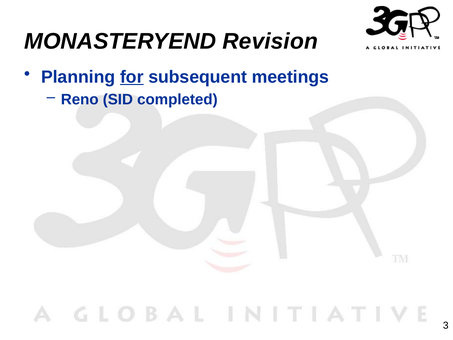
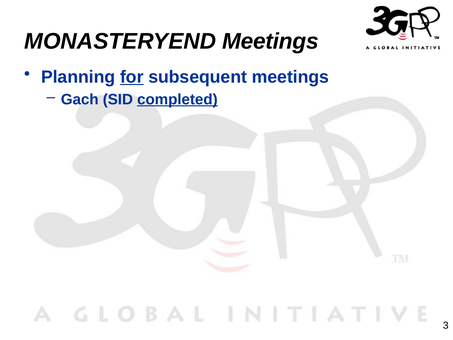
MONASTERYEND Revision: Revision -> Meetings (270, 41)
Reno: Reno -> Gach (80, 99)
completed underline: none -> present (177, 99)
